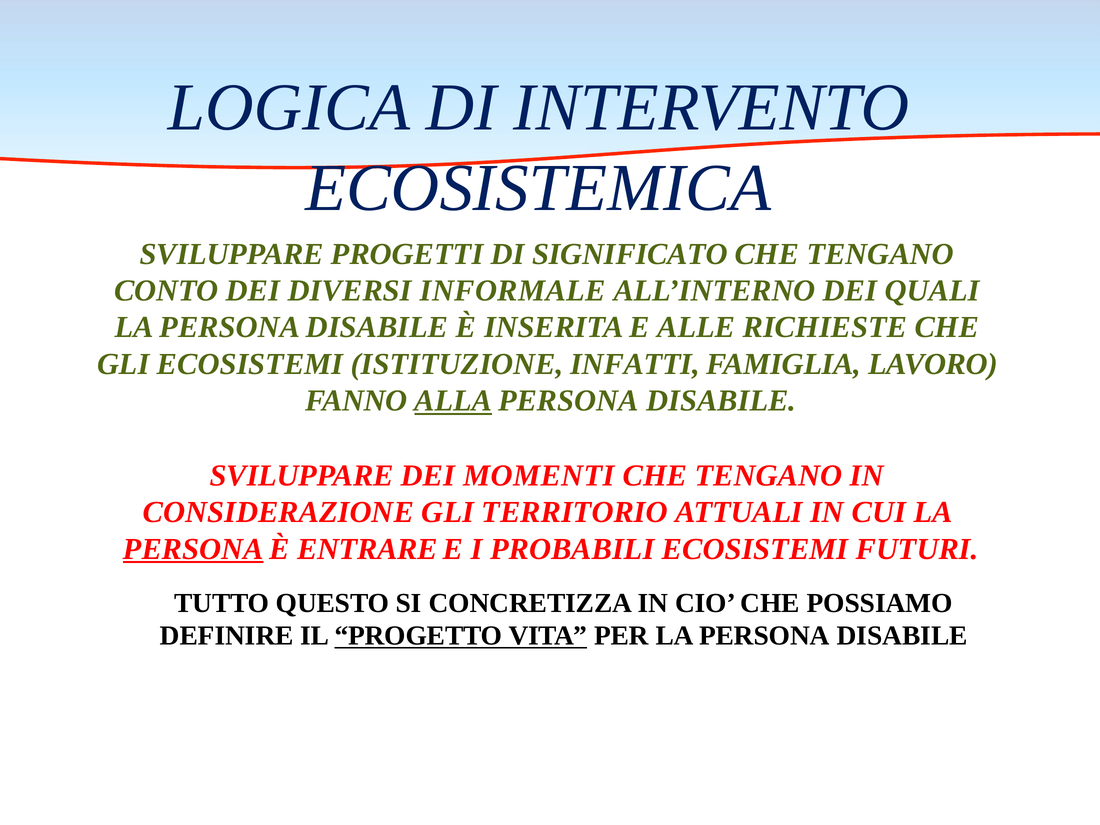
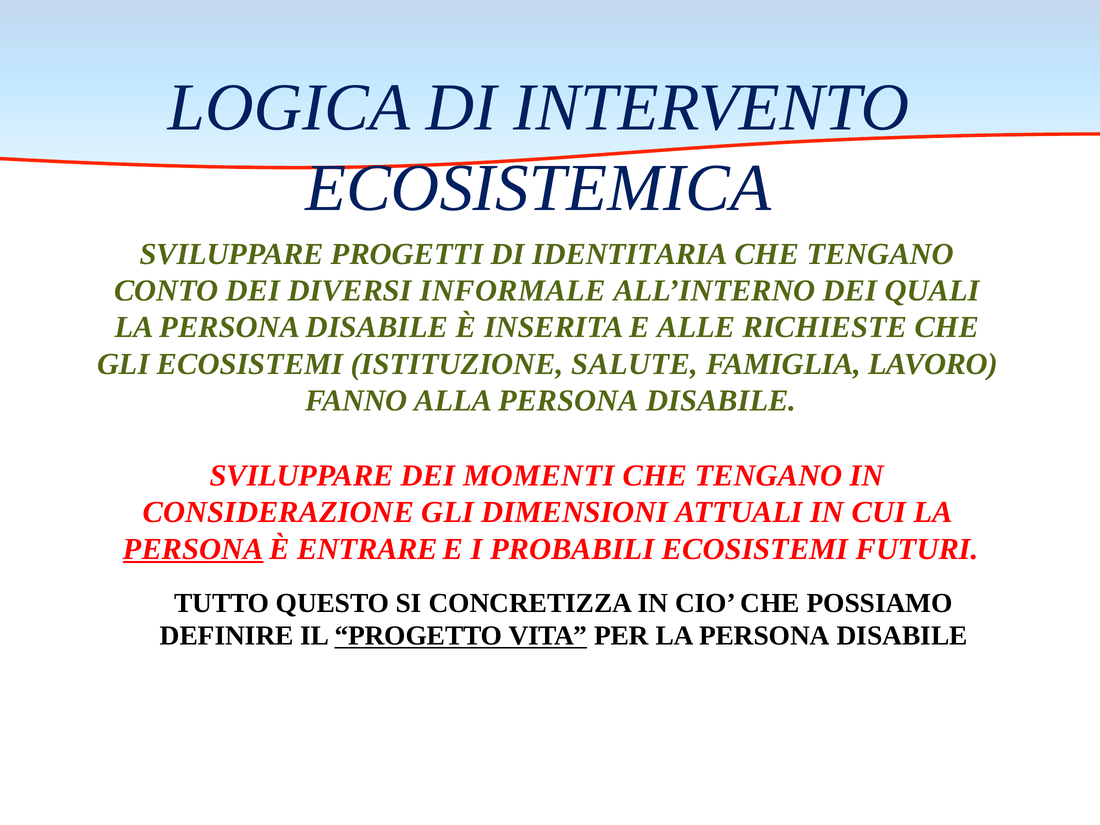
SIGNIFICATO: SIGNIFICATO -> IDENTITARIA (630, 254)
INFATTI: INFATTI -> SALUTE (635, 364)
ALLA underline: present -> none (453, 401)
TERRITORIO: TERRITORIO -> DIMENSIONI (575, 512)
